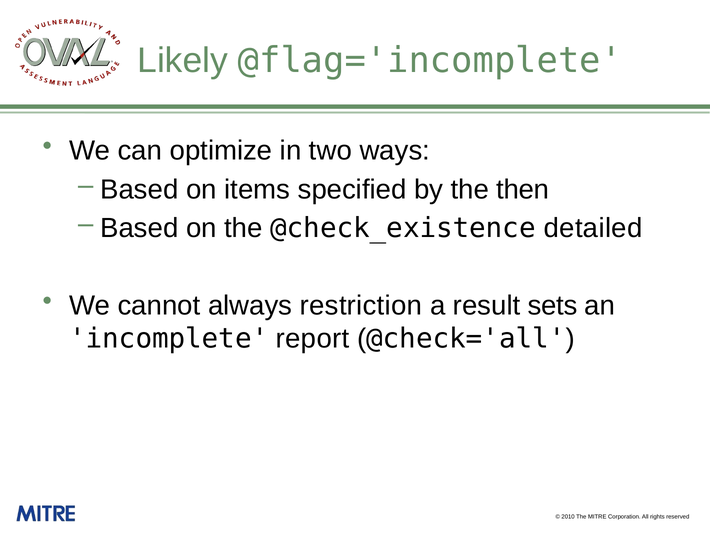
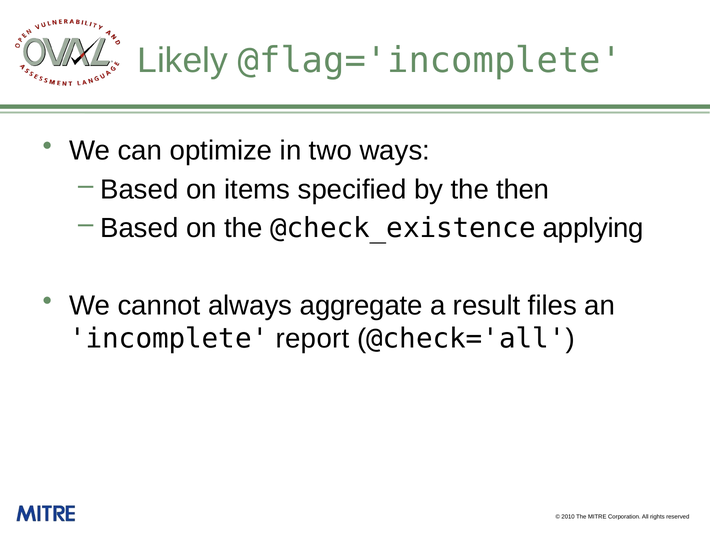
detailed: detailed -> applying (593, 228)
restriction: restriction -> aggregate (361, 305)
sets: sets -> files (552, 305)
